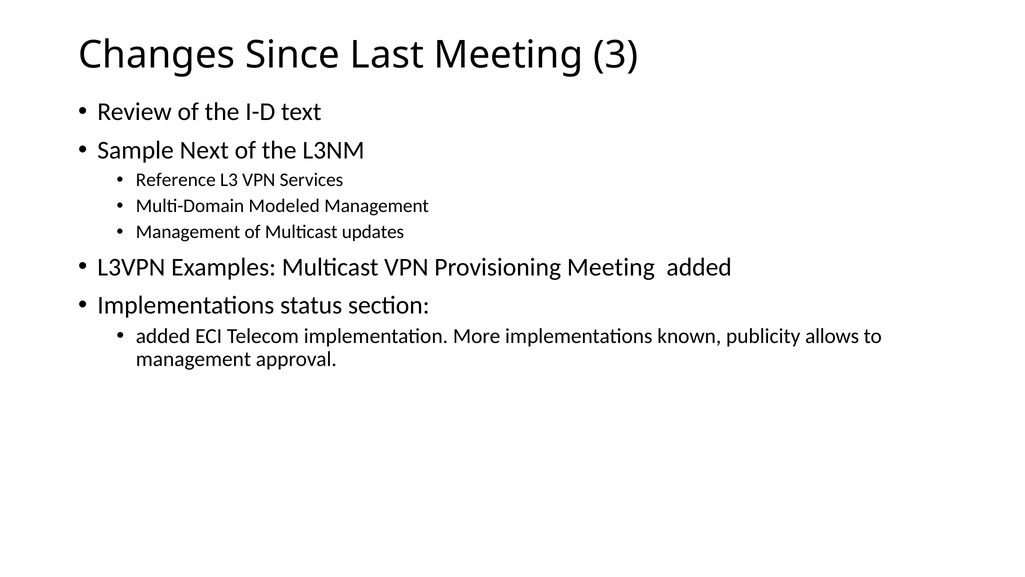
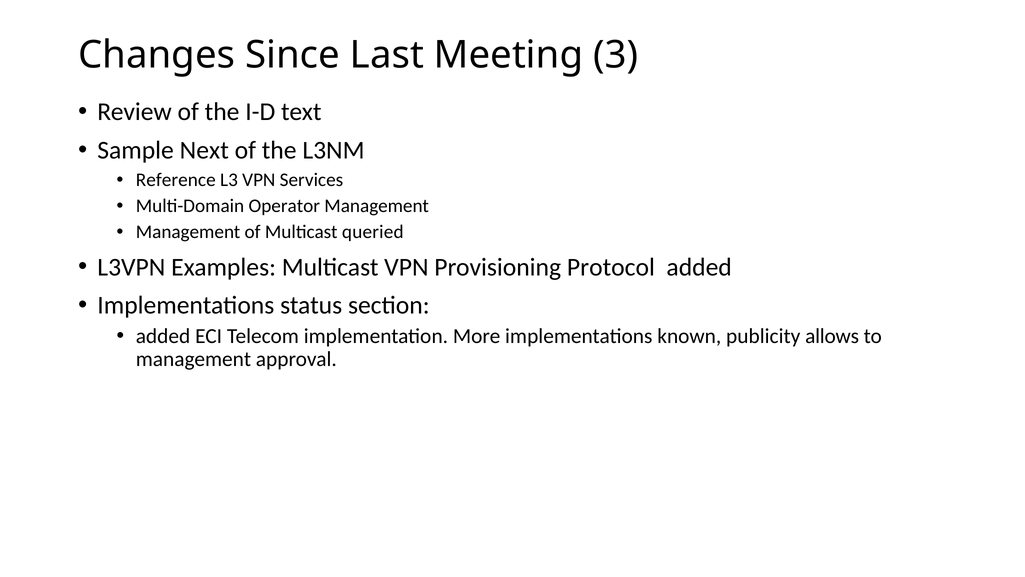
Modeled: Modeled -> Operator (284, 206)
updates: updates -> queried (373, 232)
Provisioning Meeting: Meeting -> Protocol (611, 267)
